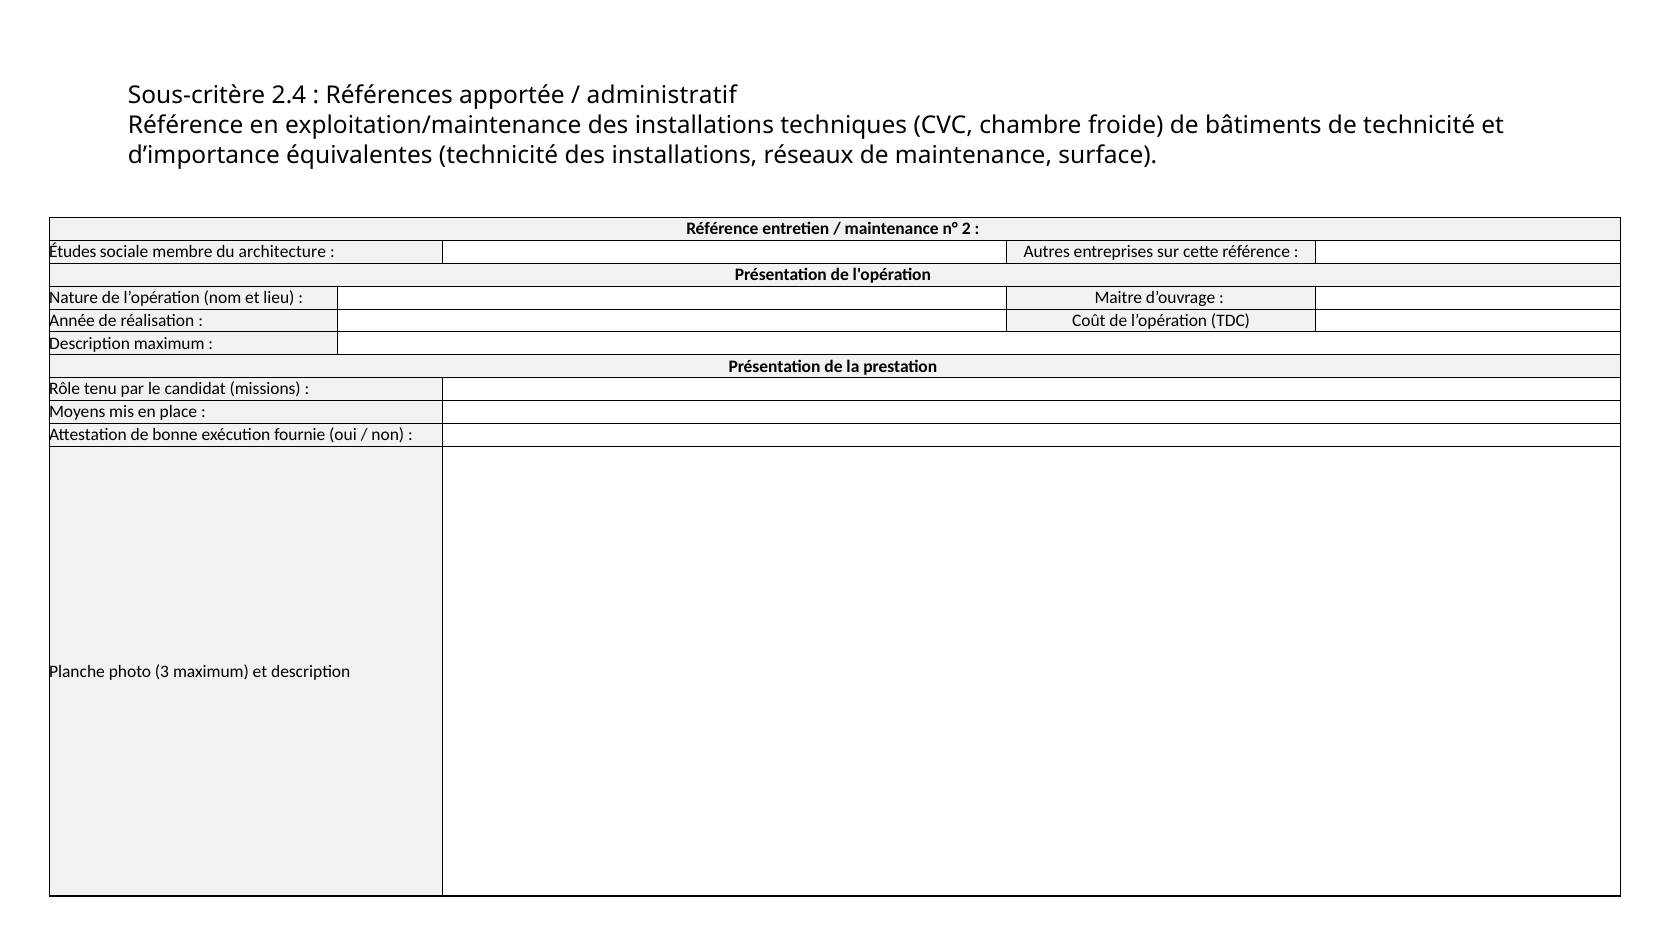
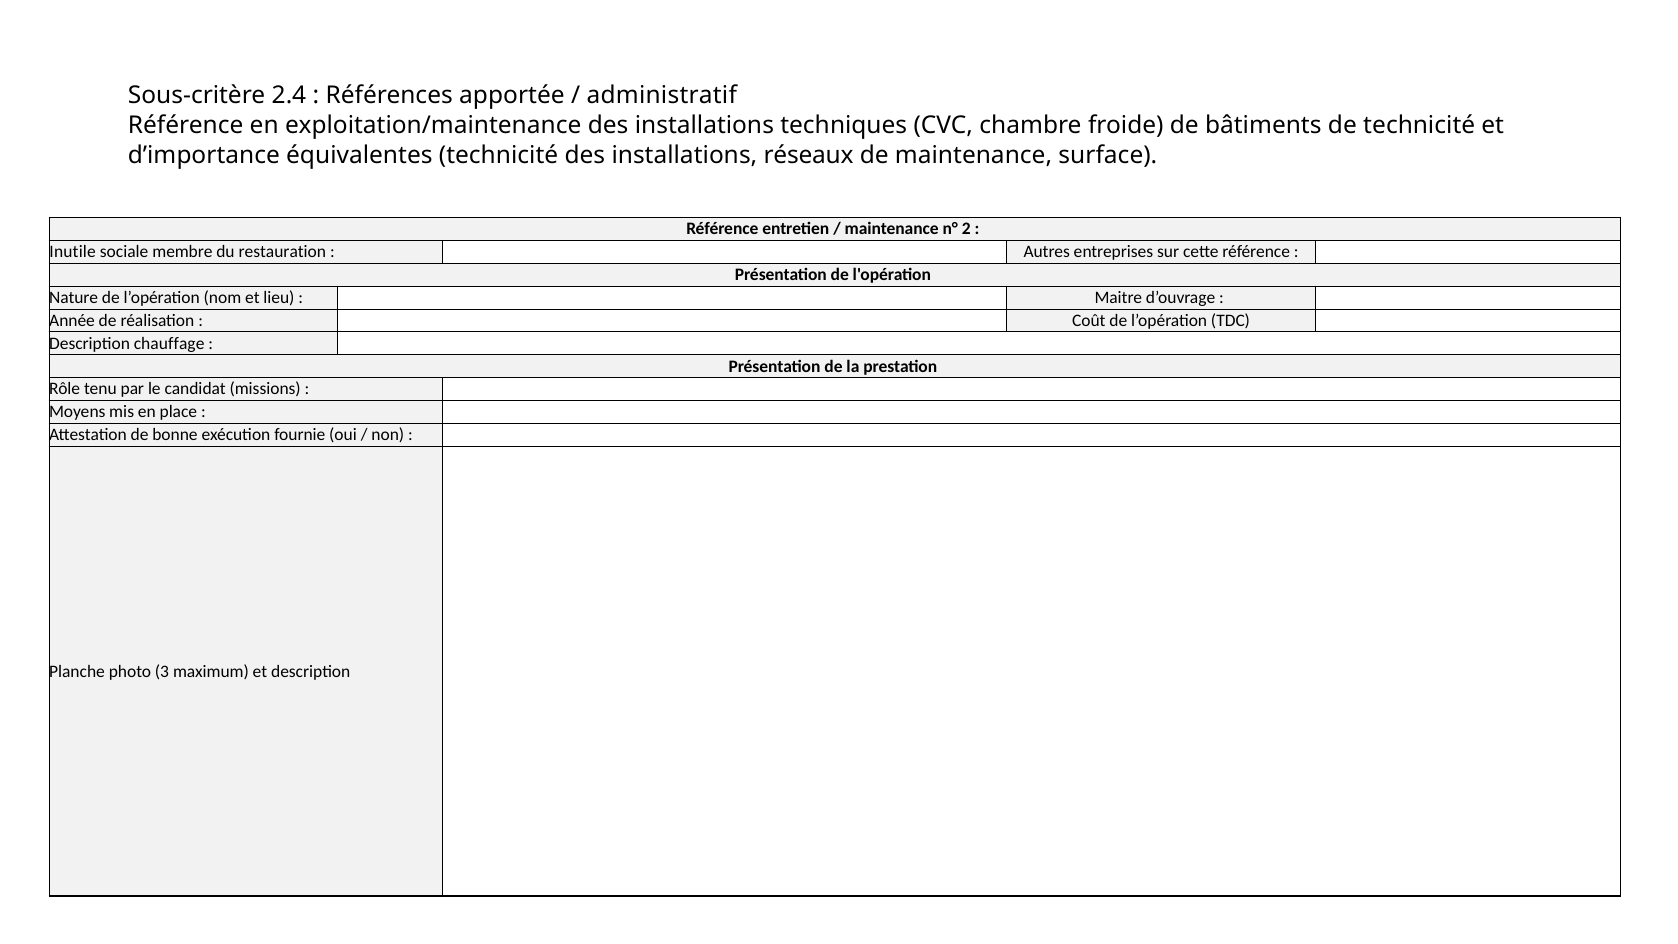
Études: Études -> Inutile (73, 252)
architecture: architecture -> restauration (282, 252)
Description maximum: maximum -> chauffage (169, 343)
